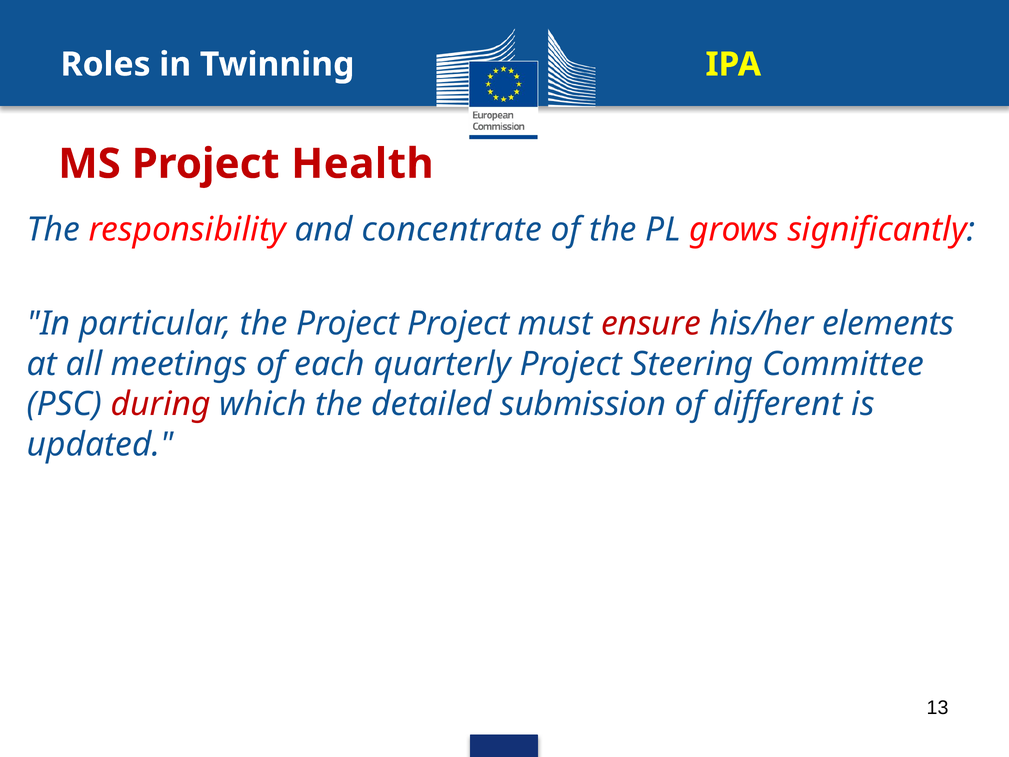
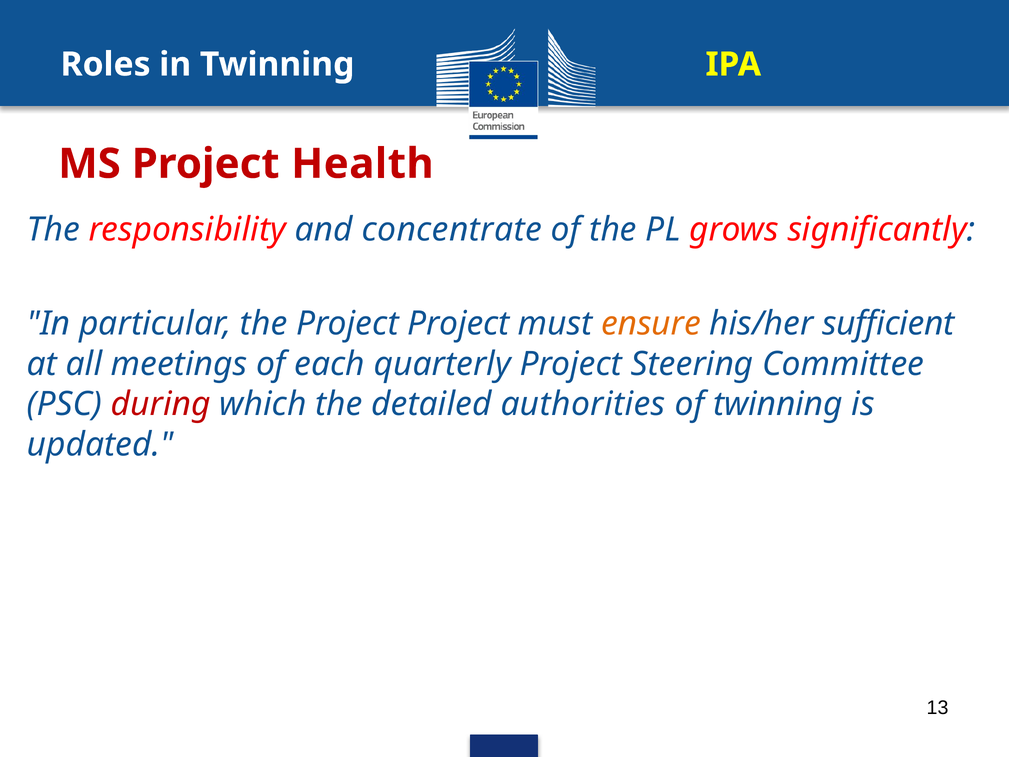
ensure colour: red -> orange (651, 324)
elements: elements -> sufficient (888, 324)
submission: submission -> authorities (583, 404)
of different: different -> twinning (778, 404)
